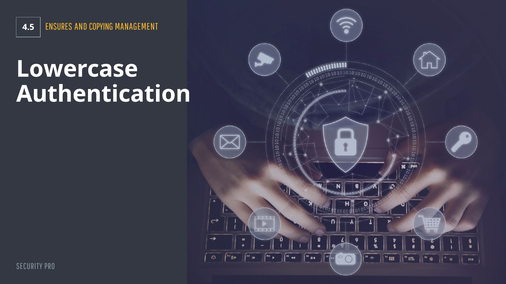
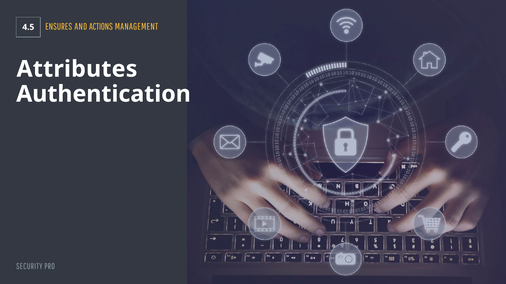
COPYING: COPYING -> ACTIONS (101, 27)
Lowercase: Lowercase -> Attributes (77, 69)
